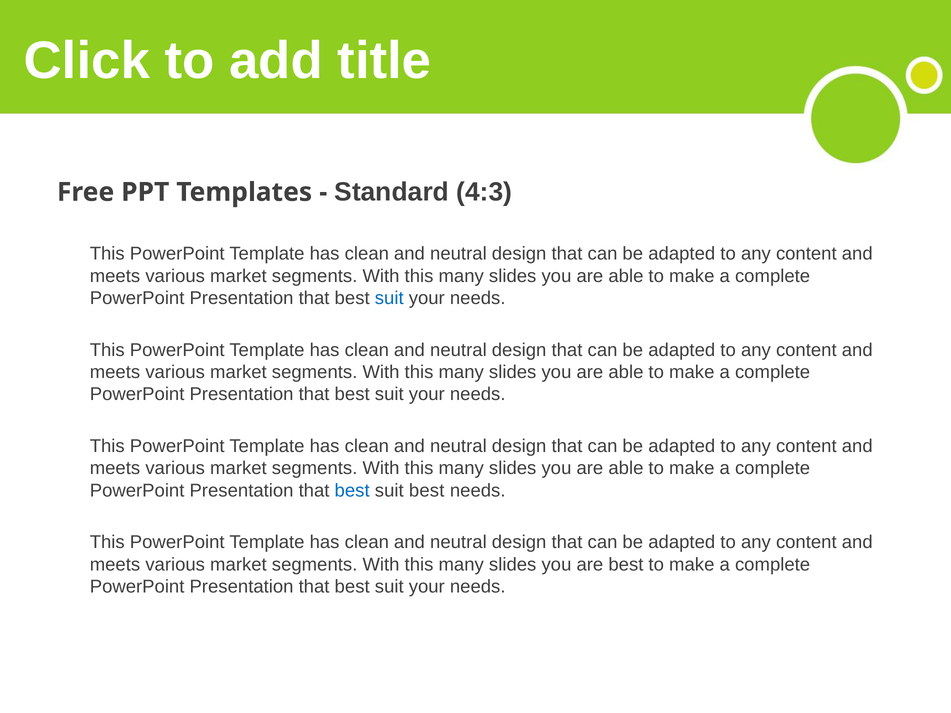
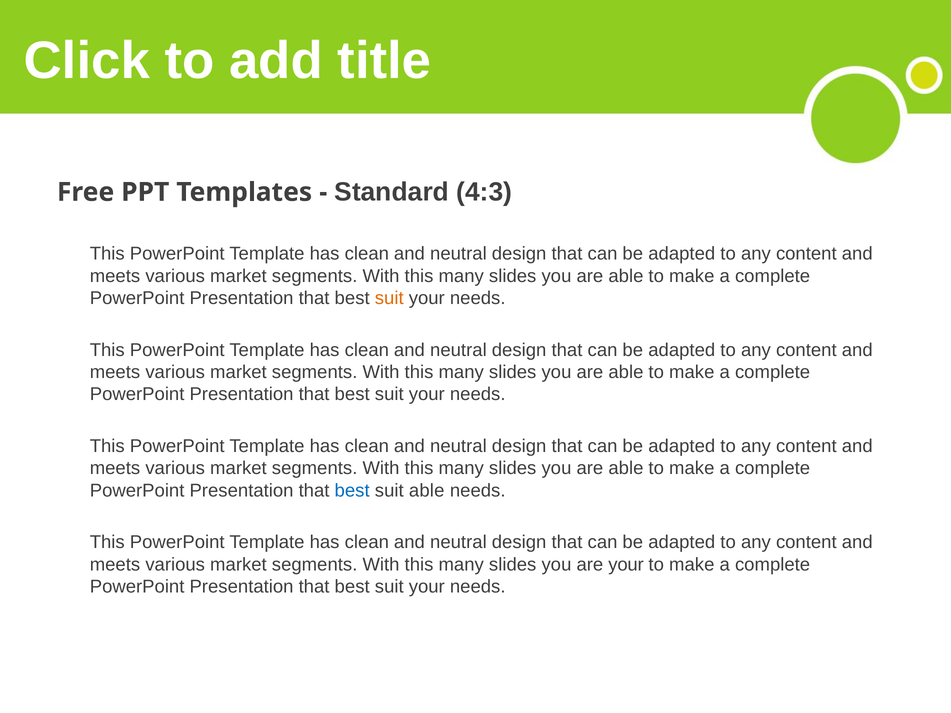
suit colour: blue -> orange (389, 298)
suit best: best -> able (427, 491)
are best: best -> your (626, 565)
